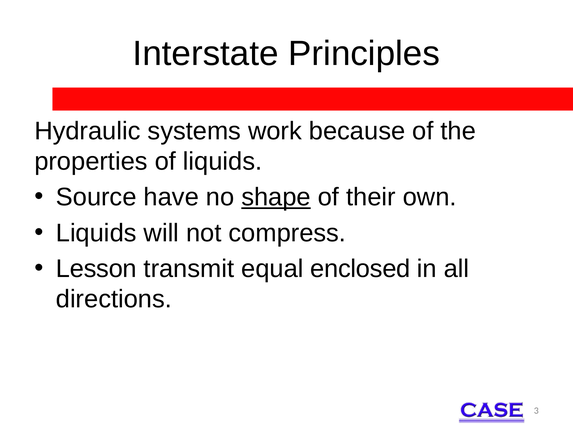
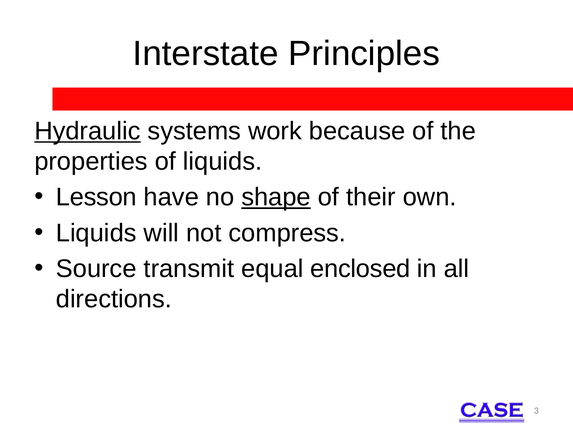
Hydraulic underline: none -> present (87, 131)
Source: Source -> Lesson (96, 197)
Lesson: Lesson -> Source (96, 268)
